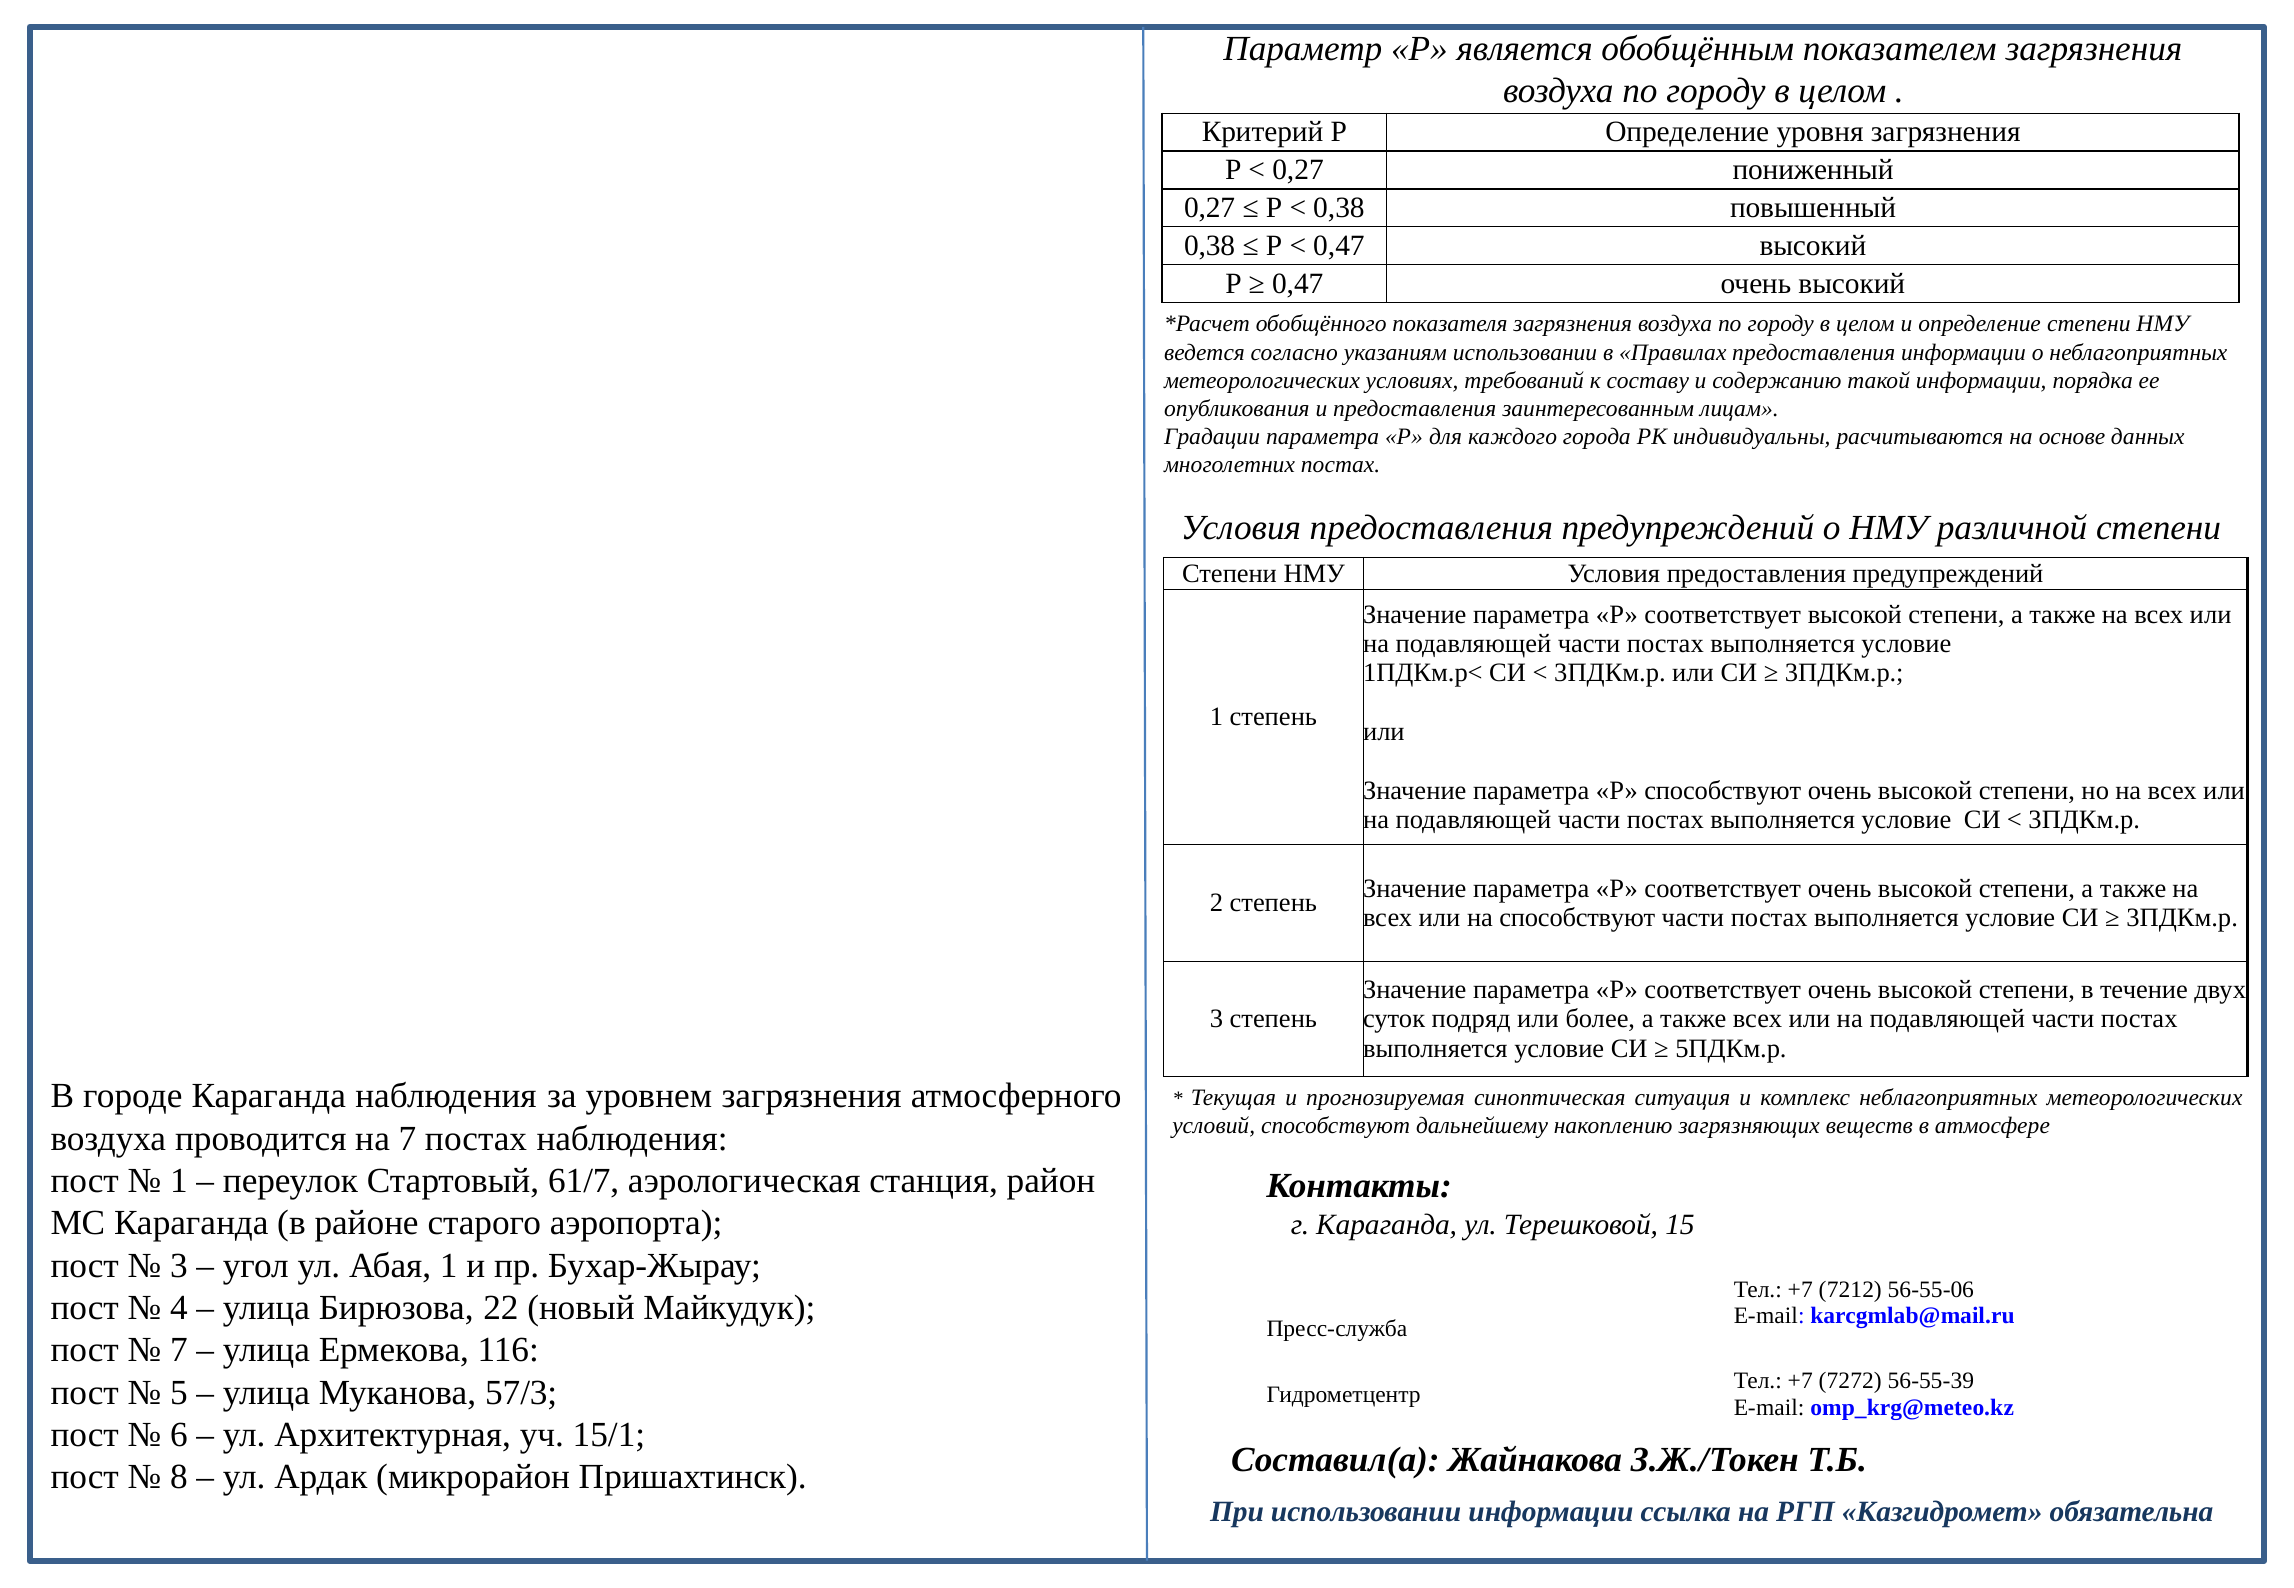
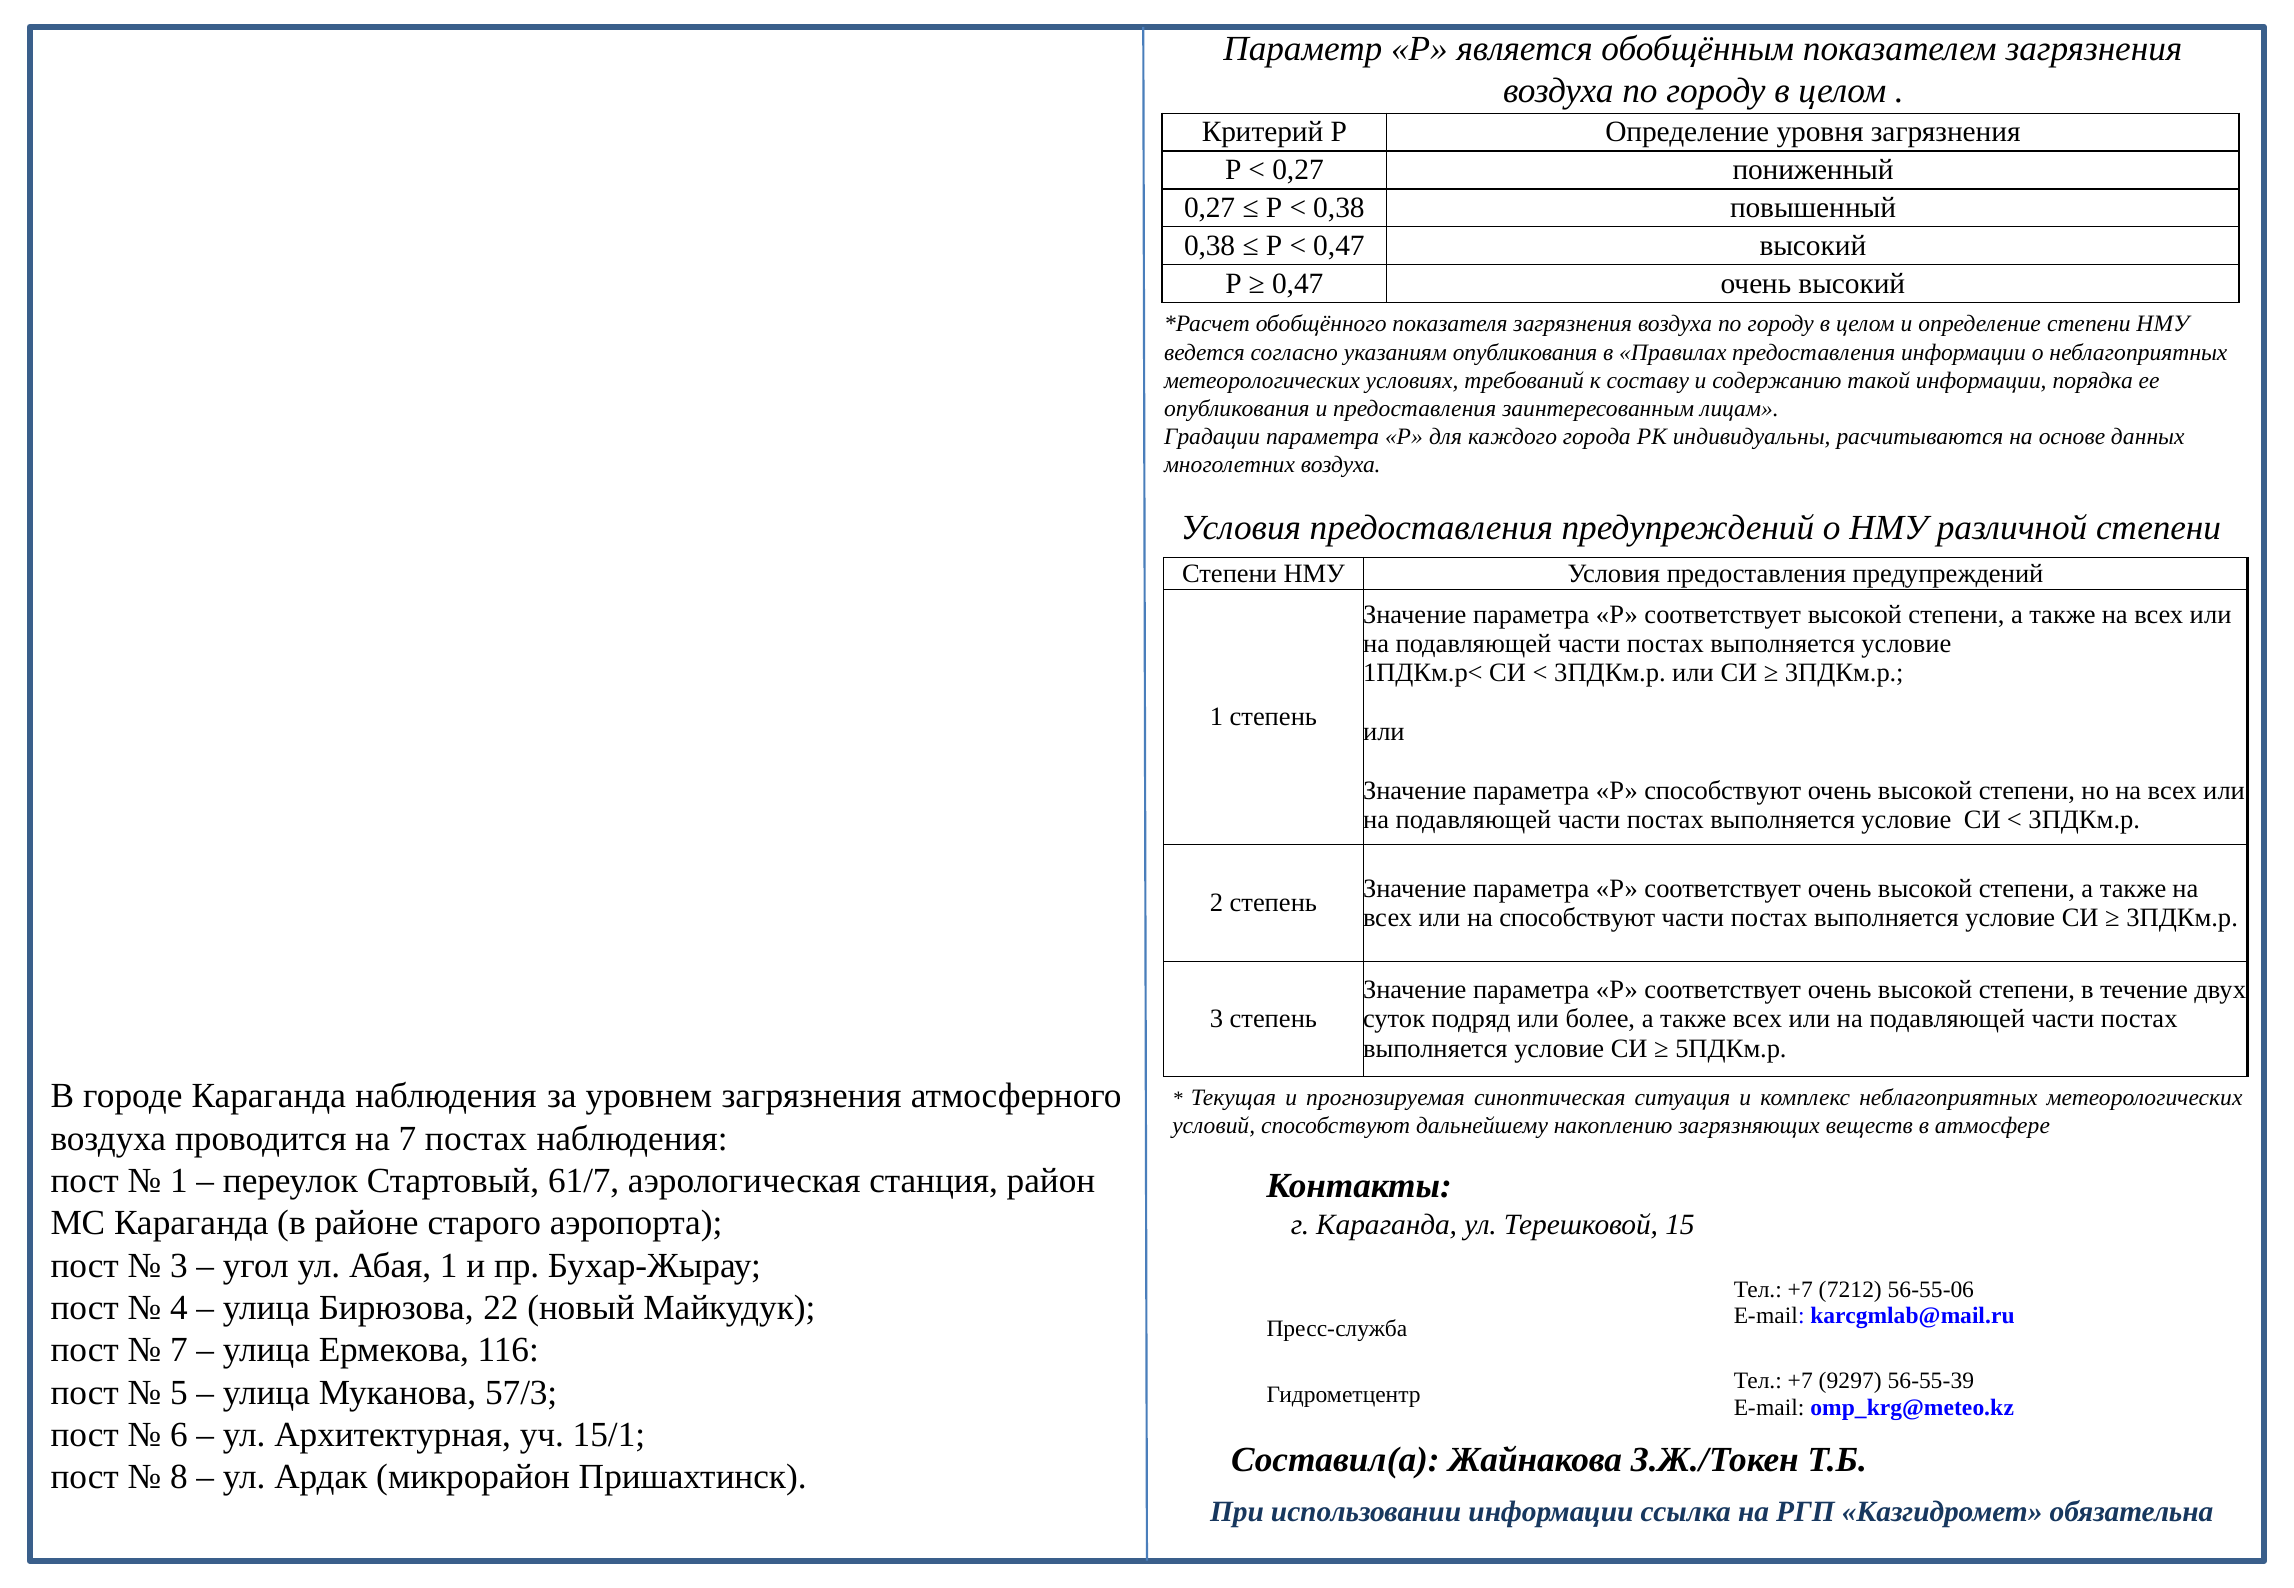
указаниям использовании: использовании -> опубликования (1525, 352)
многолетних постах: постах -> воздуха (1341, 465)
7272: 7272 -> 9297 (1850, 1381)
